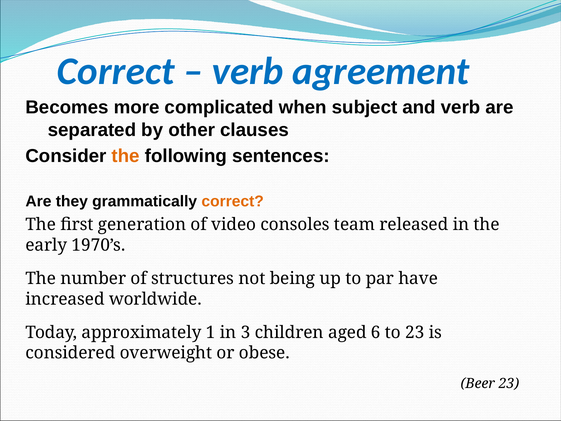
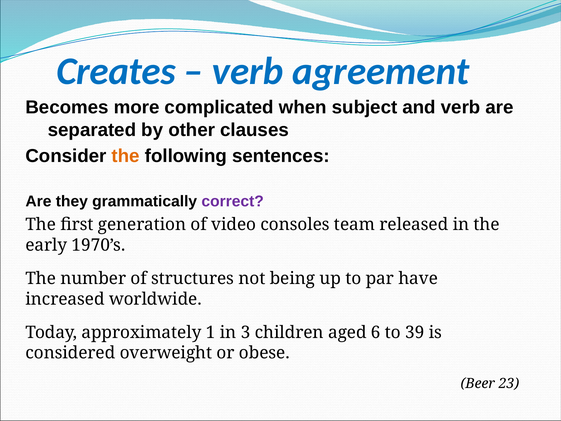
Correct: Correct -> Creates (116, 71)
correct colour: orange -> purple (233, 201)
to 23: 23 -> 39 (415, 332)
